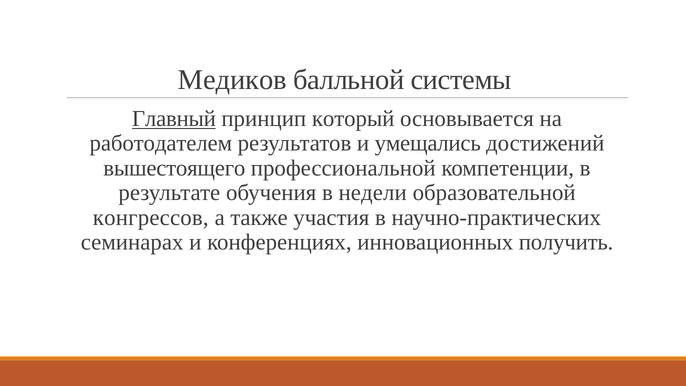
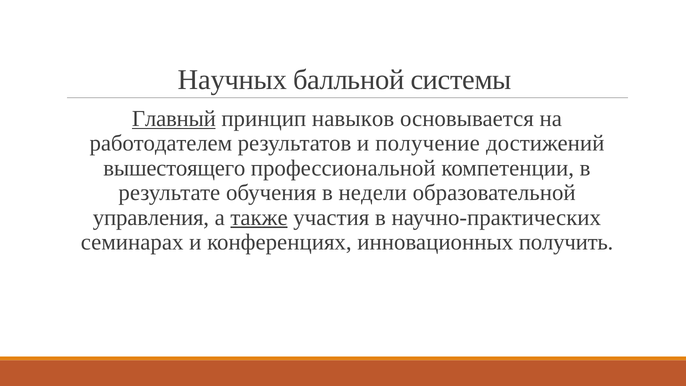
Медиков: Медиков -> Научных (232, 80)
который: который -> навыков (353, 119)
умещались: умещались -> получение (428, 143)
конгрессов: конгрессов -> управления (151, 217)
также underline: none -> present (259, 217)
